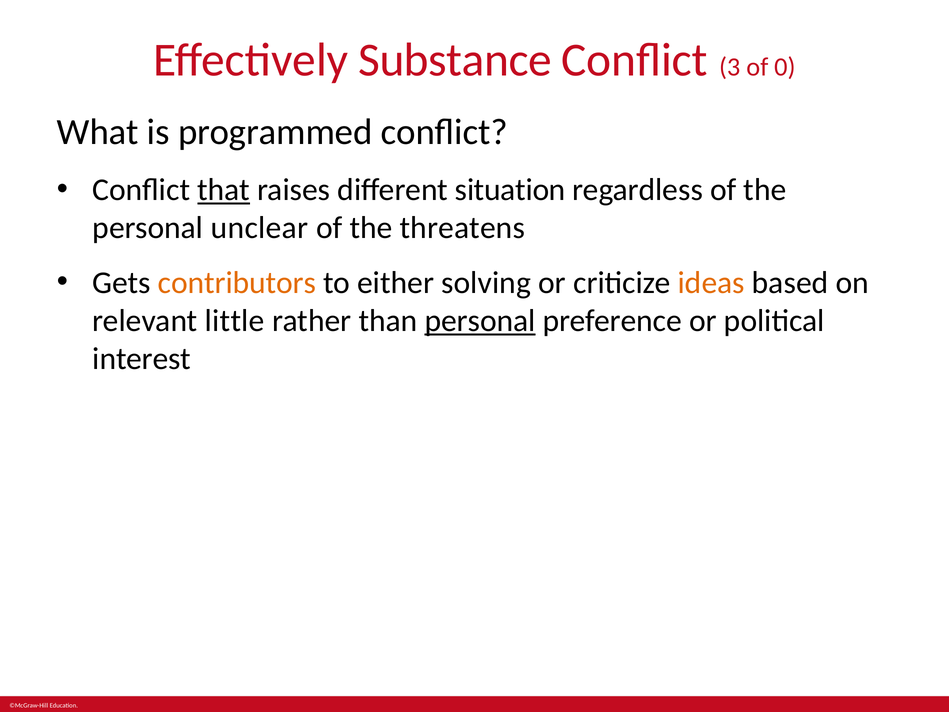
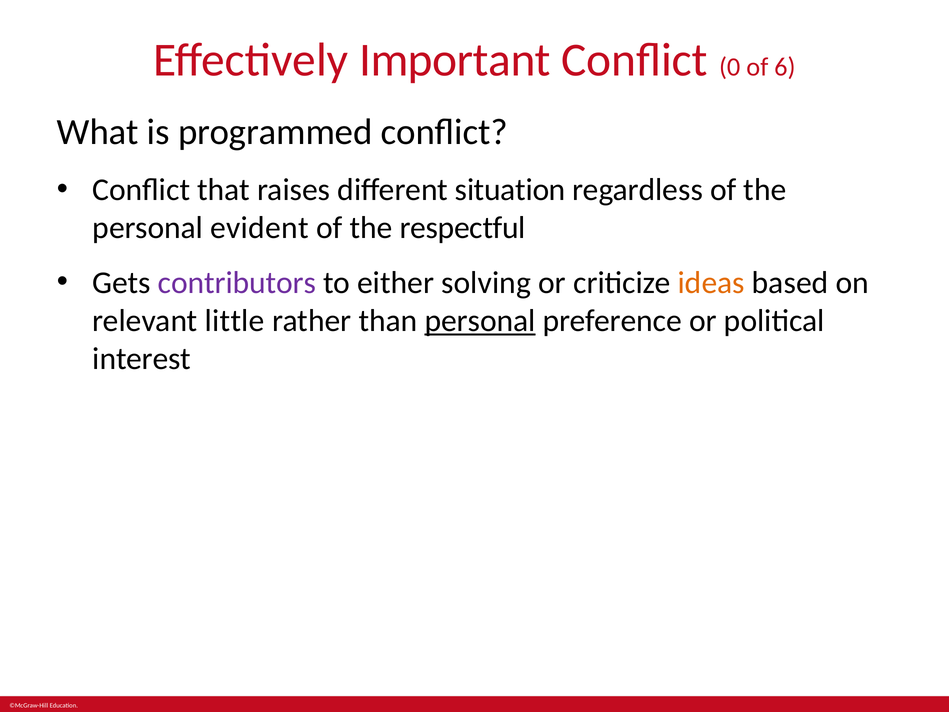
Substance: Substance -> Important (455, 60)
3: 3 -> 0 (730, 67)
0: 0 -> 6 (785, 67)
that underline: present -> none (224, 190)
unclear: unclear -> evident (260, 228)
threatens: threatens -> respectful (463, 228)
contributors colour: orange -> purple (237, 283)
